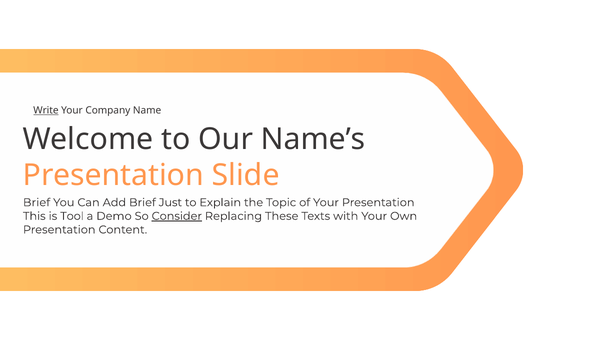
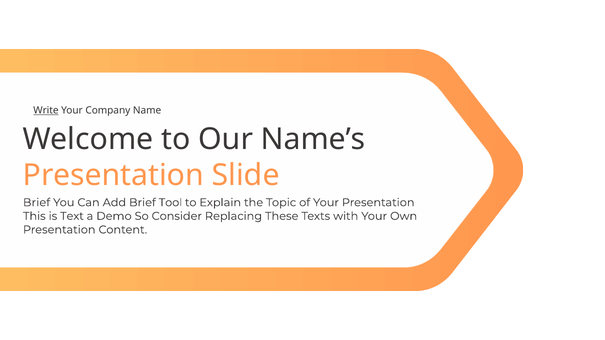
Just: Just -> Tool (170, 203)
Tool: Tool -> Text (72, 216)
Consider underline: present -> none (177, 216)
